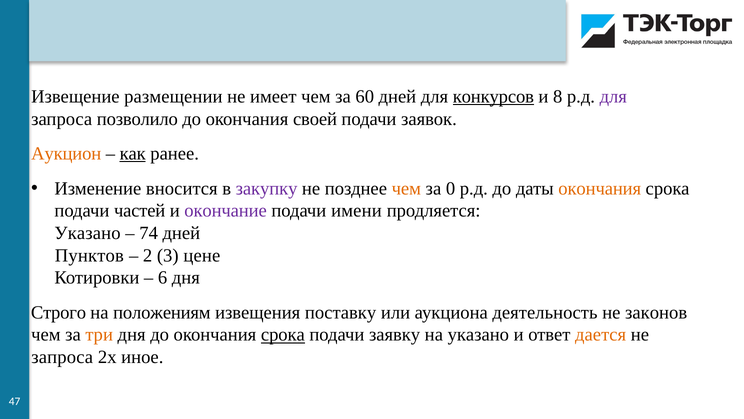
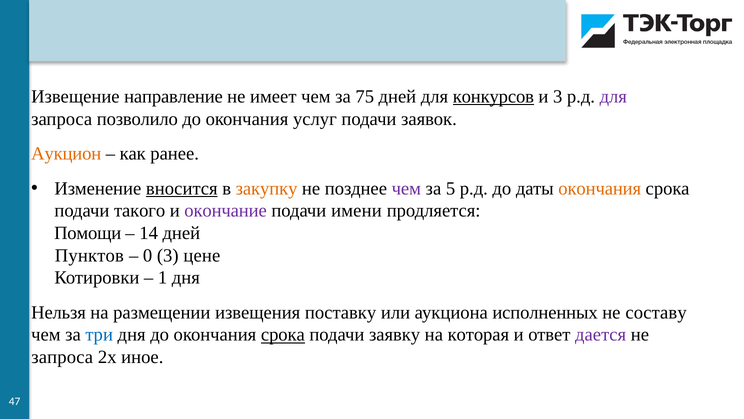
размещении: размещении -> направление (173, 96)
60: 60 -> 75 (365, 96)
и 8: 8 -> 3 (558, 96)
своей: своей -> услуг (315, 119)
как underline: present -> none (133, 153)
вносится underline: none -> present (182, 188)
закупку colour: purple -> orange (267, 188)
чем colour: orange -> purple (406, 188)
0: 0 -> 5 (451, 188)
частей: частей -> такого (140, 210)
Указано: Указано -> Помощи (88, 233)
74: 74 -> 14 (149, 233)
2: 2 -> 0 (148, 255)
6: 6 -> 1 (163, 277)
Строго: Строго -> Нельзя (59, 312)
положениям: положениям -> размещении (162, 312)
деятельность: деятельность -> исполненных (545, 312)
законов: законов -> составу (656, 312)
три colour: orange -> blue (99, 334)
на указано: указано -> которая (478, 334)
дается colour: orange -> purple (601, 334)
